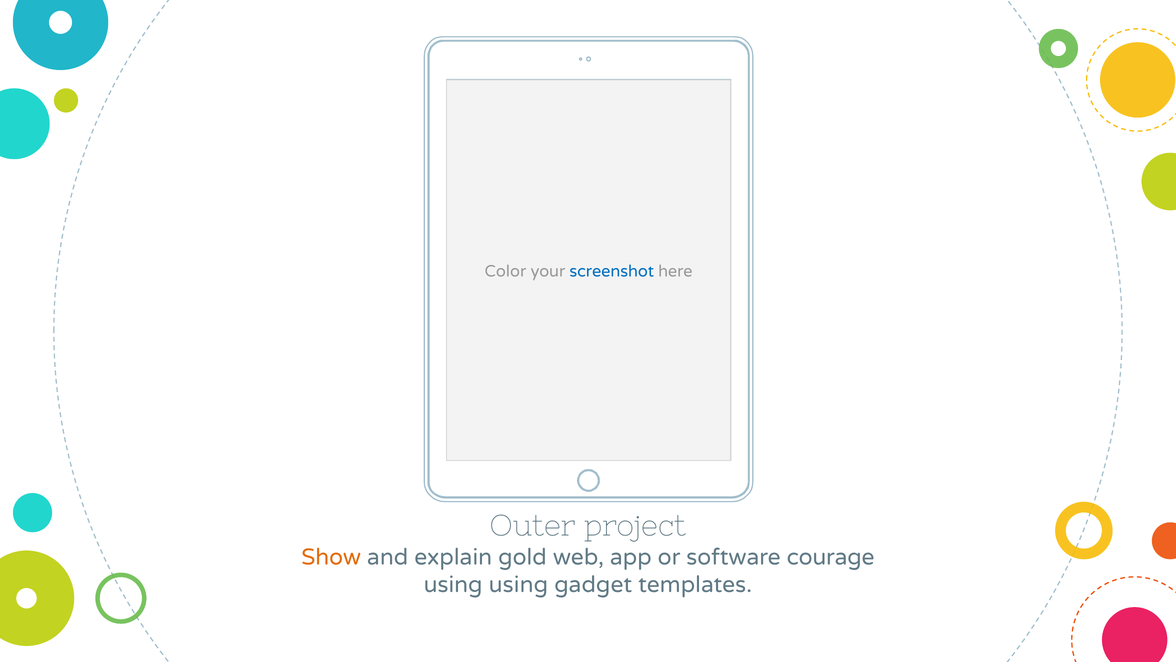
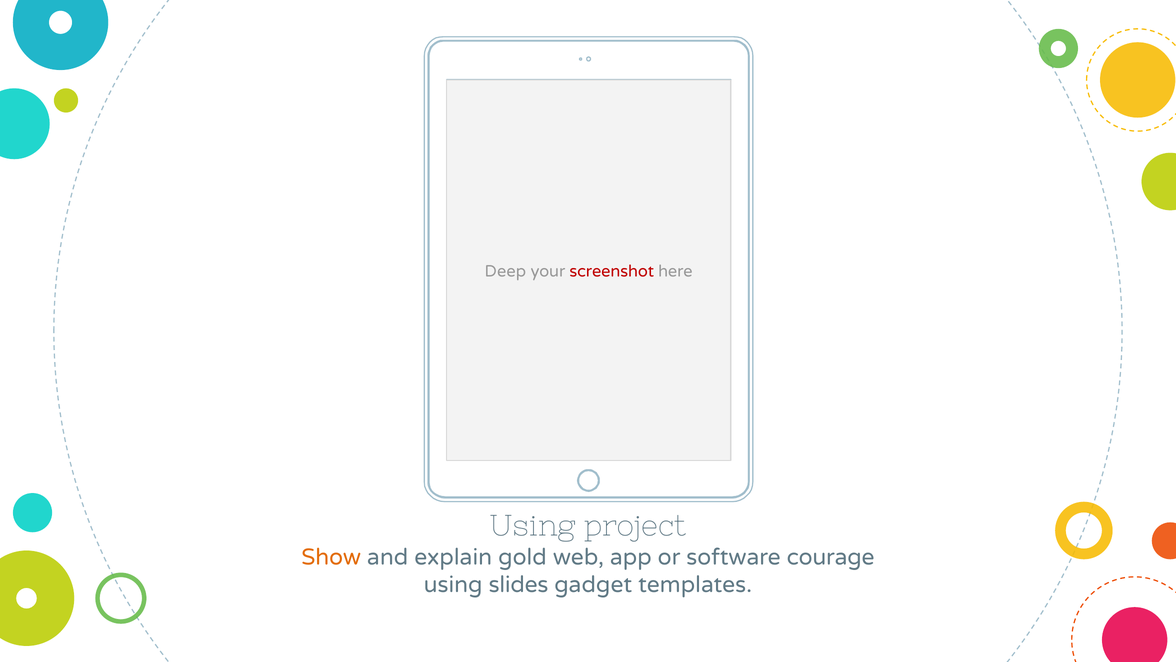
Color: Color -> Deep (505, 271)
screenshot colour: blue -> red (612, 271)
Outer: Outer -> Using (533, 526)
using using: using -> slides (519, 584)
